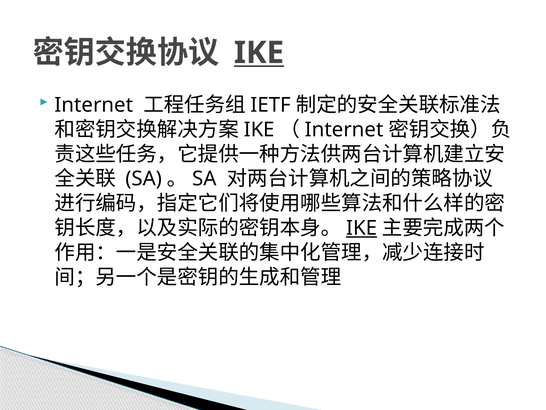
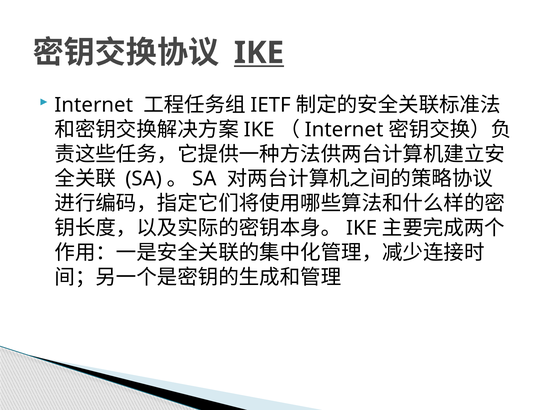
IKE underline: present -> none (362, 228)
